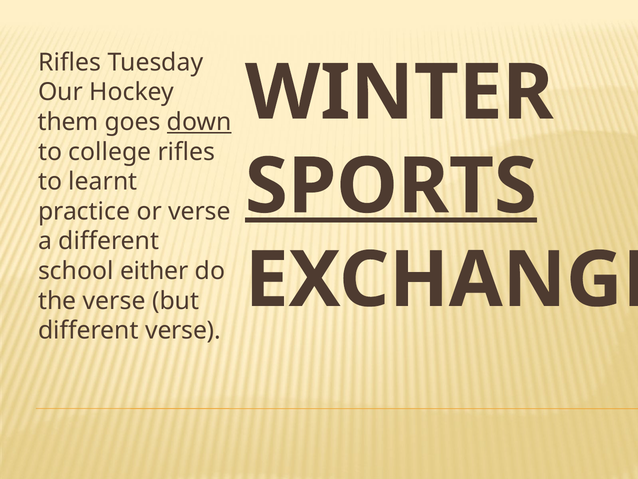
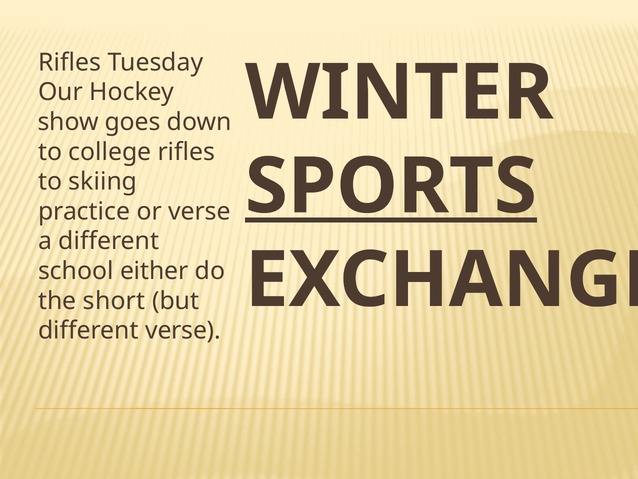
them: them -> show (68, 122)
down underline: present -> none (199, 122)
learnt: learnt -> skiing (103, 181)
the verse: verse -> short (114, 301)
